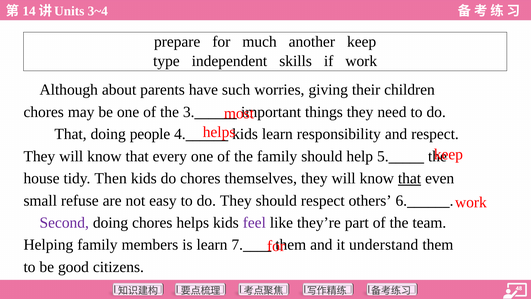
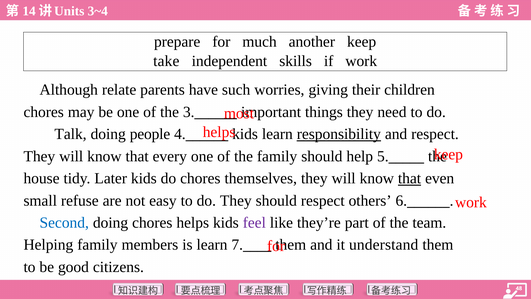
type: type -> take (166, 61)
about: about -> relate (119, 90)
That: That -> Talk (71, 134)
responsibility underline: none -> present (339, 134)
Then: Then -> Later (111, 178)
Second colour: purple -> blue (64, 223)
